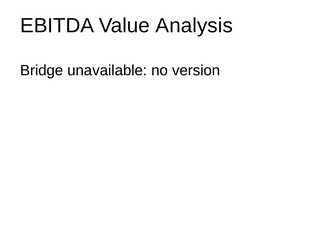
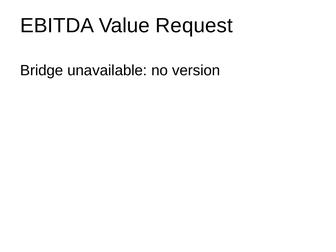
Analysis: Analysis -> Request (194, 26)
